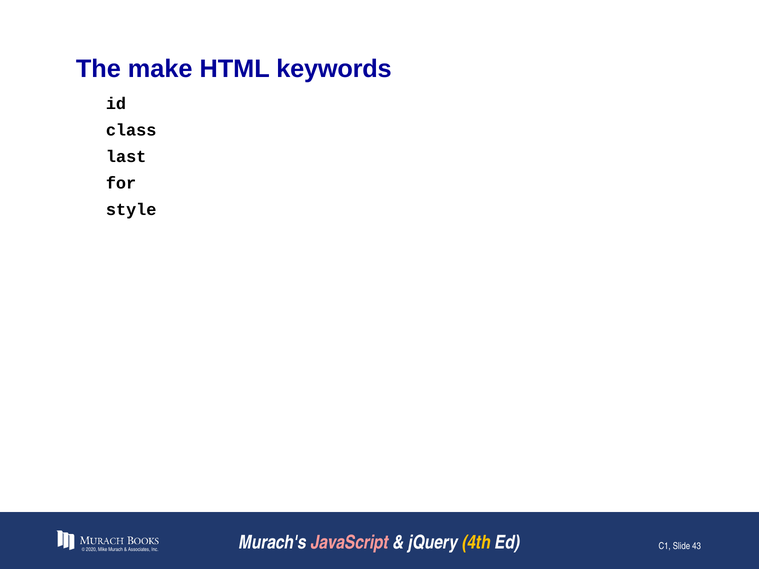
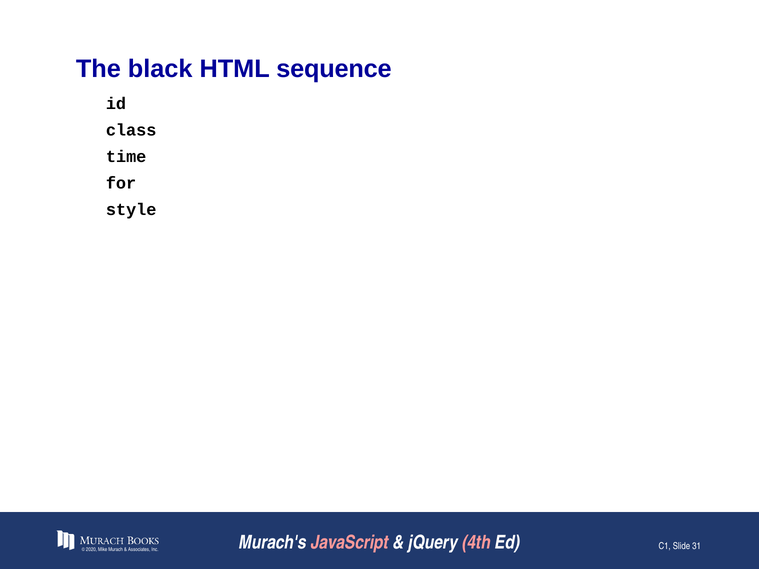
make: make -> black (160, 69)
keywords: keywords -> sequence (334, 69)
last: last -> time (126, 157)
4th colour: yellow -> pink (476, 543)
43: 43 -> 31 (697, 546)
